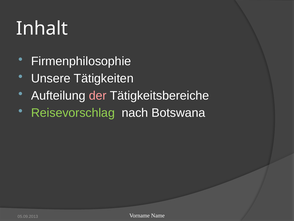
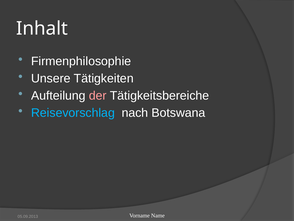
Reisevorschlag colour: light green -> light blue (73, 113)
